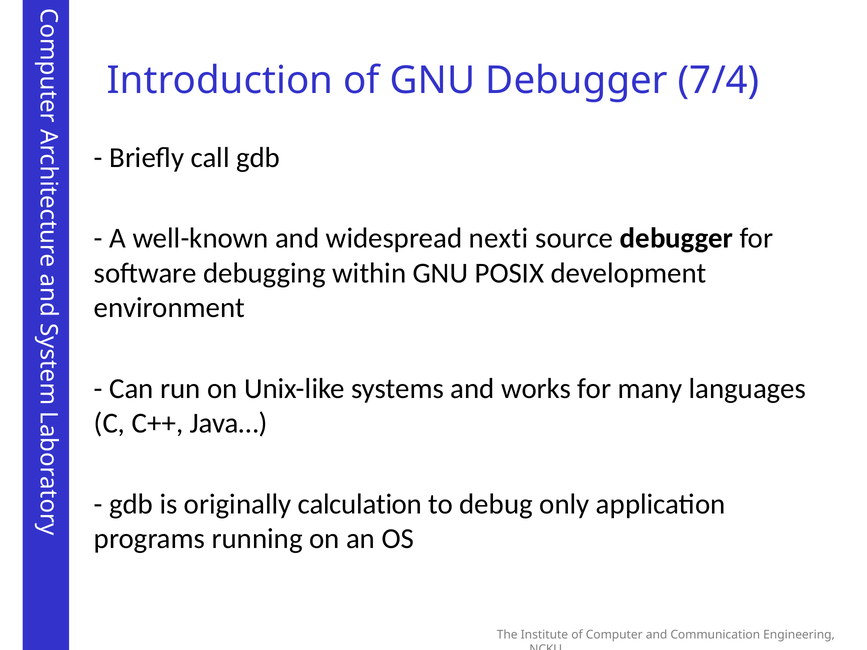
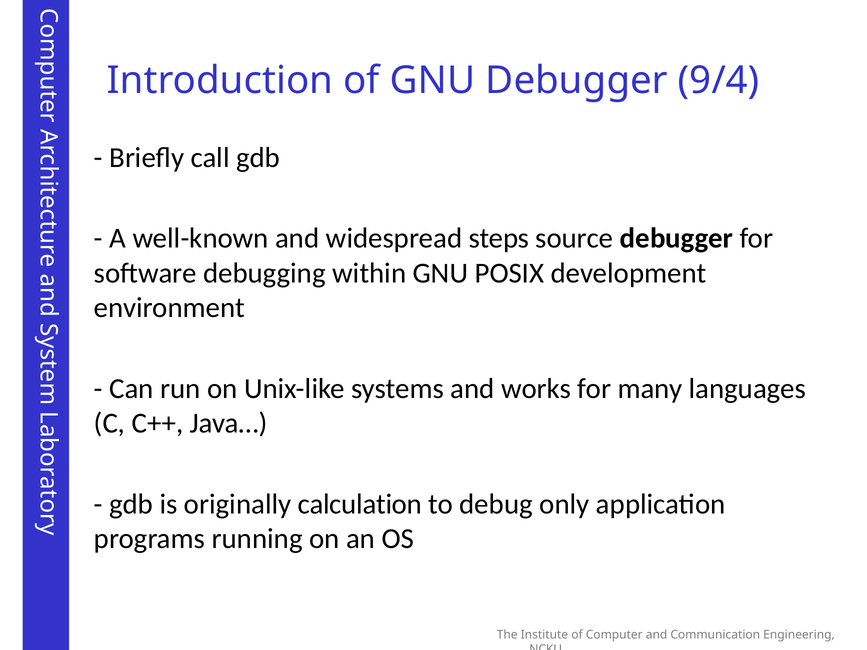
7/4: 7/4 -> 9/4 (719, 81)
nexti: nexti -> steps (499, 239)
